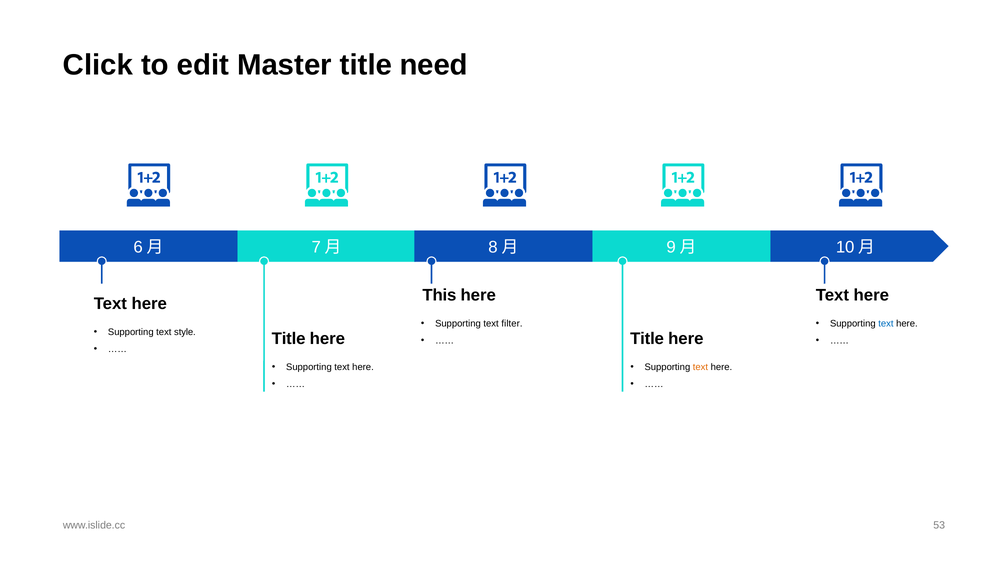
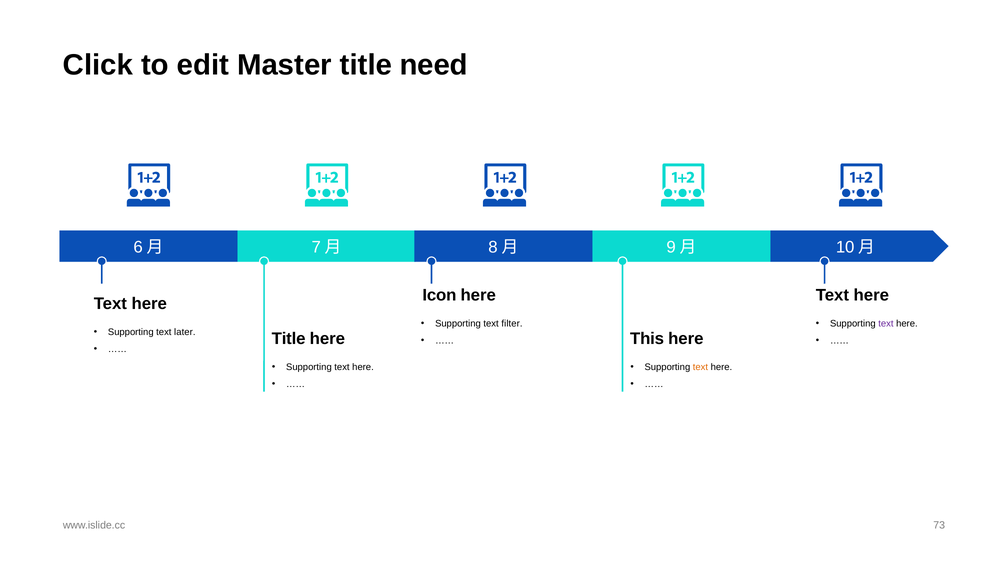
This: This -> Icon (439, 295)
text colour: blue -> purple (886, 324)
style: style -> later (185, 332)
Title: Title -> This (647, 338)
53: 53 -> 73 (939, 525)
